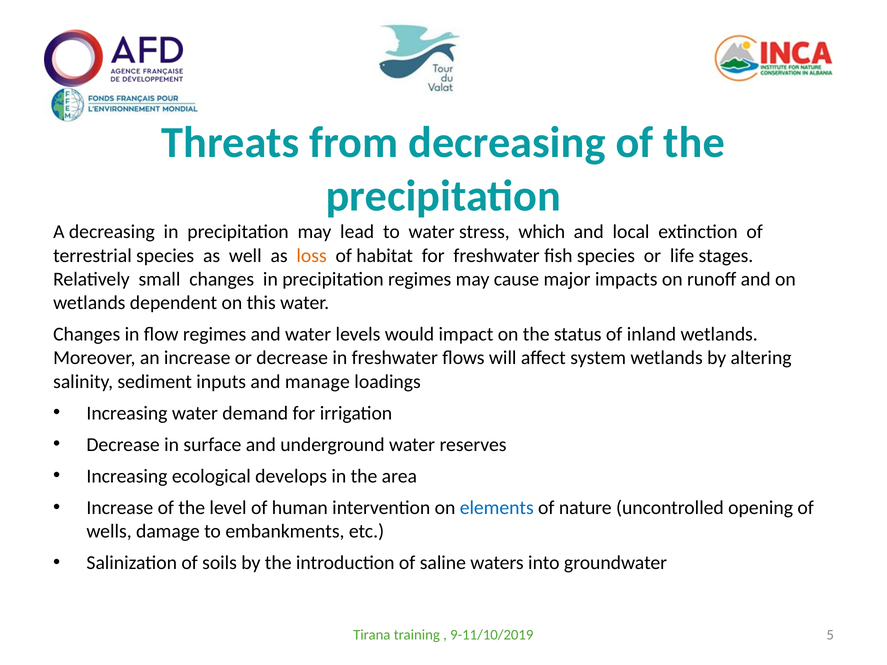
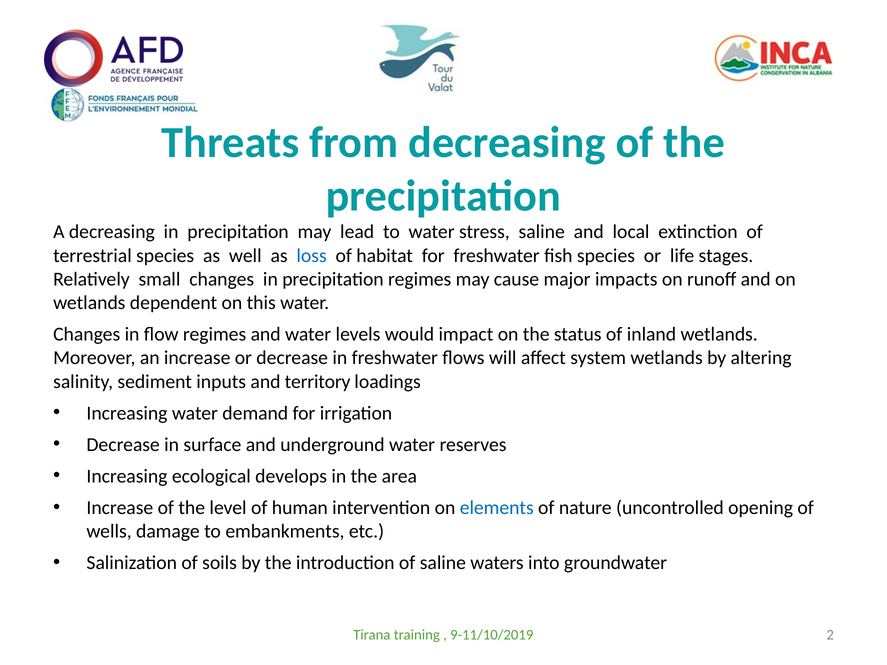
stress which: which -> saline (542, 232)
loss colour: orange -> blue (312, 256)
manage: manage -> territory (318, 382)
5: 5 -> 2 (830, 635)
